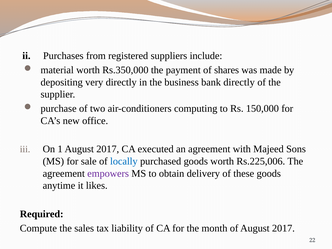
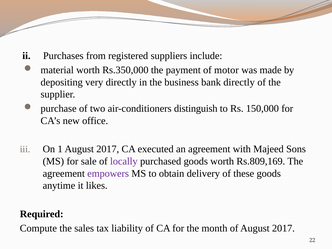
shares: shares -> motor (226, 70)
computing: computing -> distinguish (196, 109)
locally colour: blue -> purple (124, 161)
Rs.225,006: Rs.225,006 -> Rs.809,169 (261, 161)
